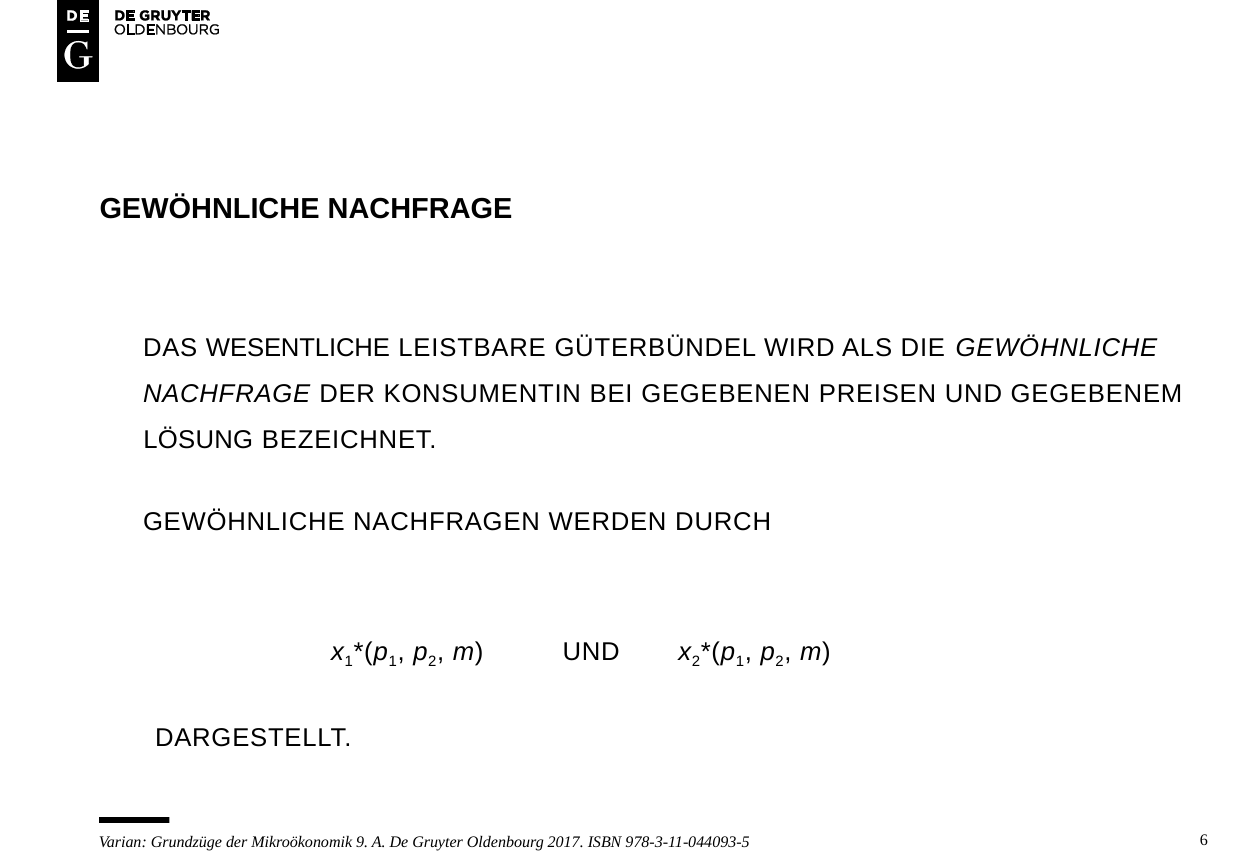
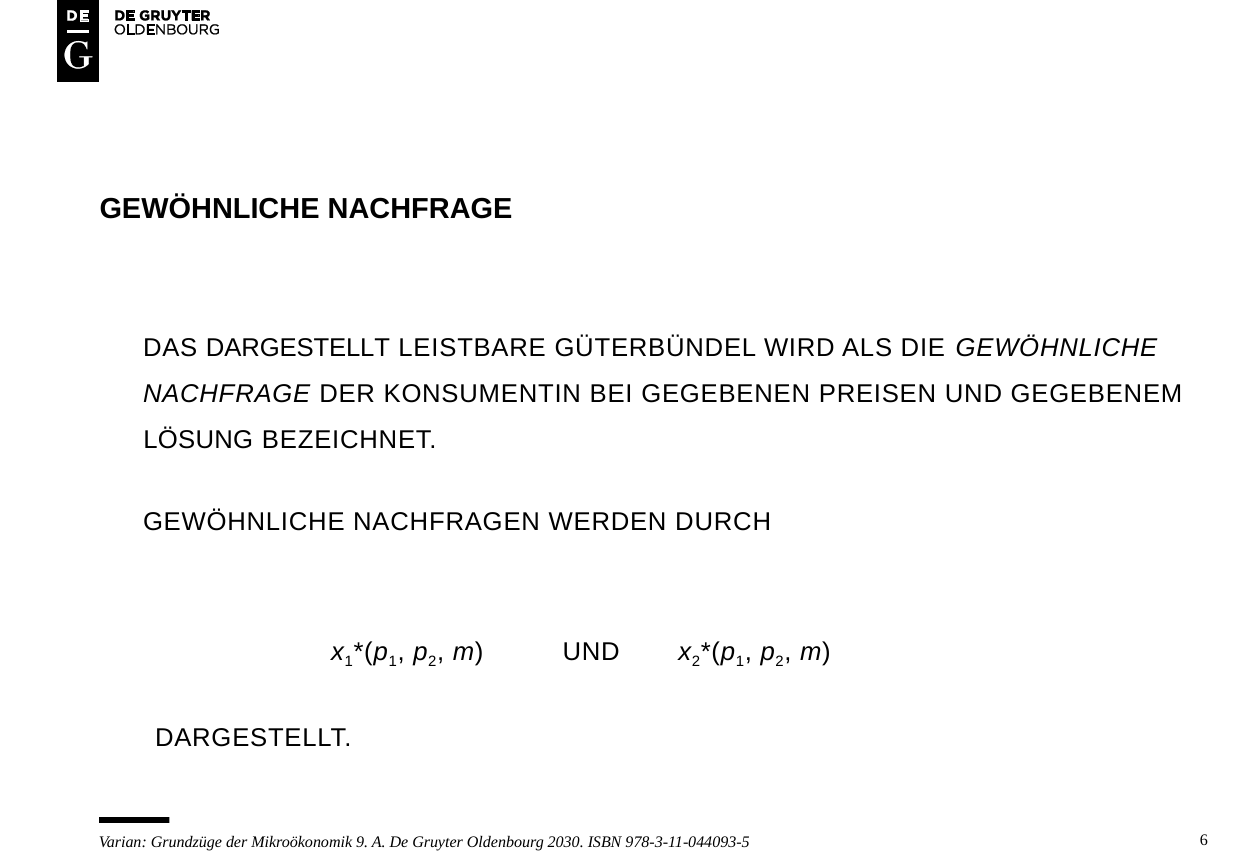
DAS WESENTLICHE: WESENTLICHE -> DARGESTELLT (298, 348)
2017: 2017 -> 2030 (566, 842)
